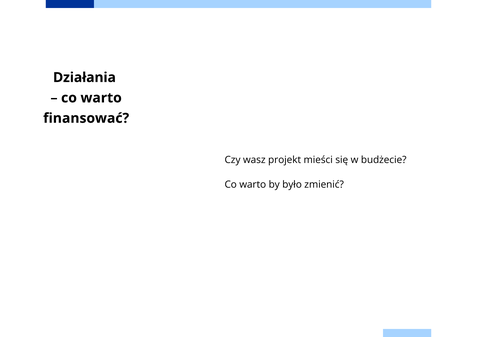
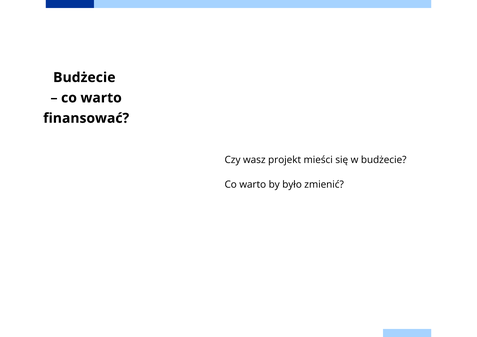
Działania: Działania -> Budżecie (84, 78)
